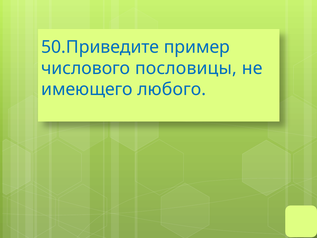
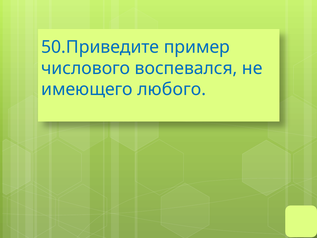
пословицы: пословицы -> воспевался (186, 68)
